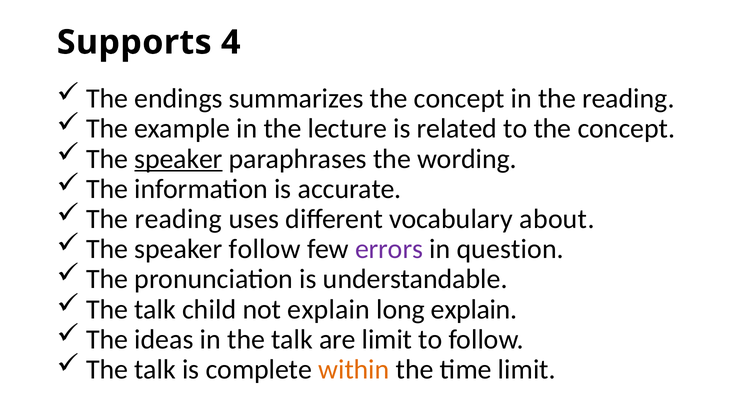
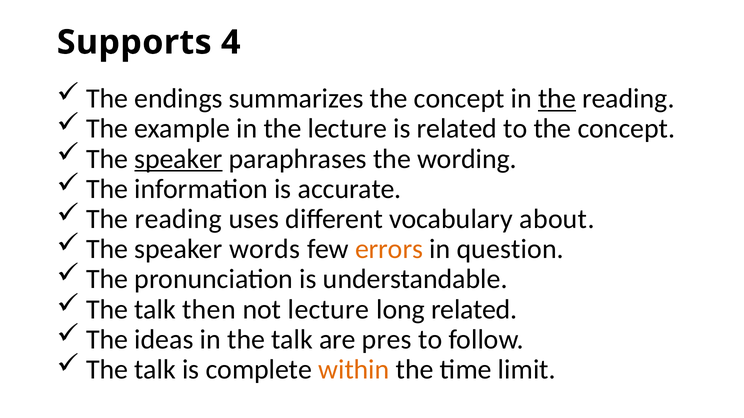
the underline: none -> present (557, 99)
speaker follow: follow -> words (265, 249)
errors colour: purple -> orange (389, 249)
child: child -> then (209, 310)
not explain: explain -> lecture (329, 310)
long explain: explain -> related (474, 310)
are limit: limit -> pres (387, 340)
